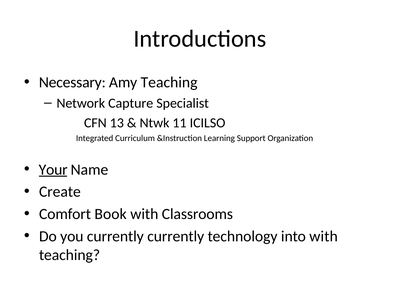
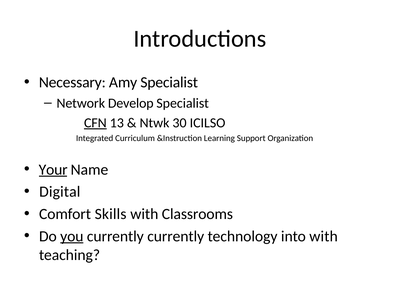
Amy Teaching: Teaching -> Specialist (169, 82)
Capture: Capture -> Develop (131, 103)
CFN underline: none -> present (95, 123)
11: 11 -> 30 (180, 123)
Create: Create -> Digital (60, 192)
Book: Book -> Skills (111, 214)
you underline: none -> present (72, 236)
